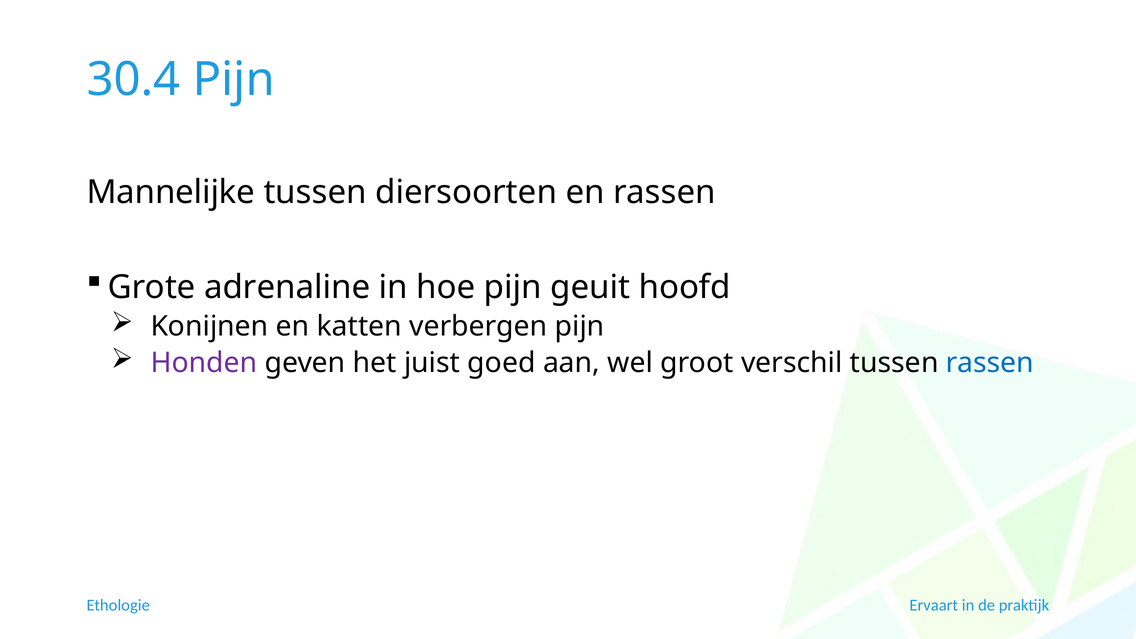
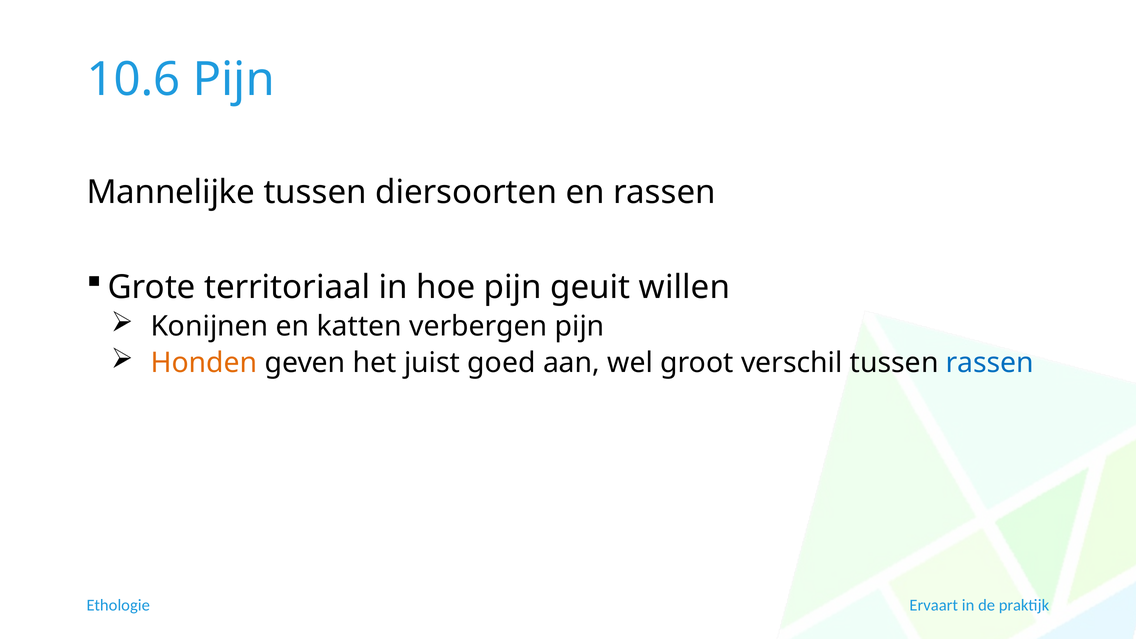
30.4: 30.4 -> 10.6 (134, 80)
adrenaline: adrenaline -> territoriaal (287, 287)
hoofd: hoofd -> willen (685, 287)
Honden colour: purple -> orange (204, 363)
